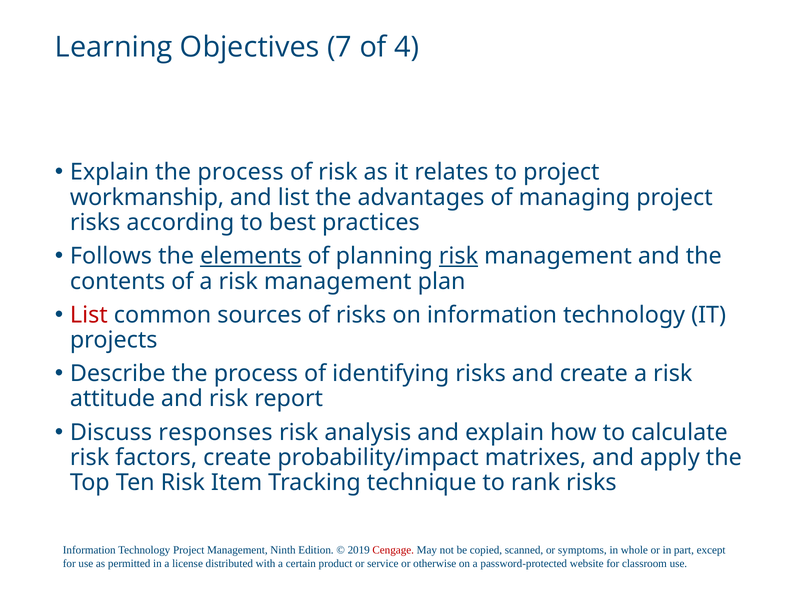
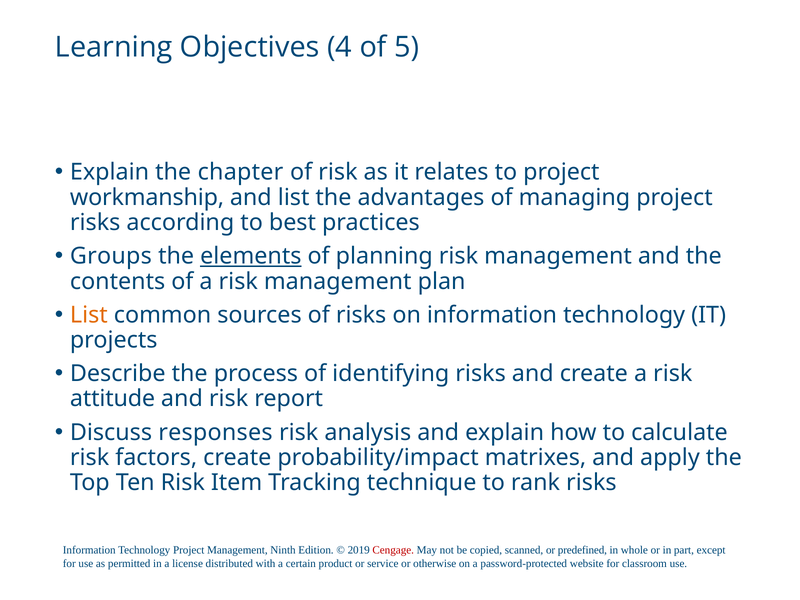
7: 7 -> 4 (339, 47)
4: 4 -> 5 (407, 47)
Explain the process: process -> chapter (241, 172)
Follows: Follows -> Groups (111, 256)
risk underline: present -> none (458, 256)
List colour: red -> orange (89, 315)
symptoms: symptoms -> predefined (582, 550)
